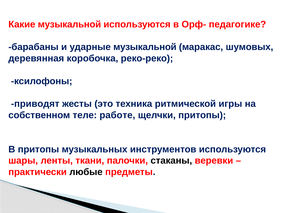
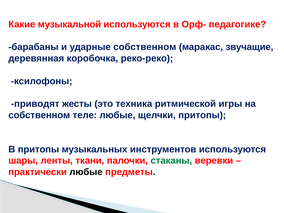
ударные музыкальной: музыкальной -> собственном (145, 47)
шумовых: шумовых -> звучащие (250, 47)
теле работе: работе -> любые (117, 115)
стаканы colour: black -> green (171, 161)
